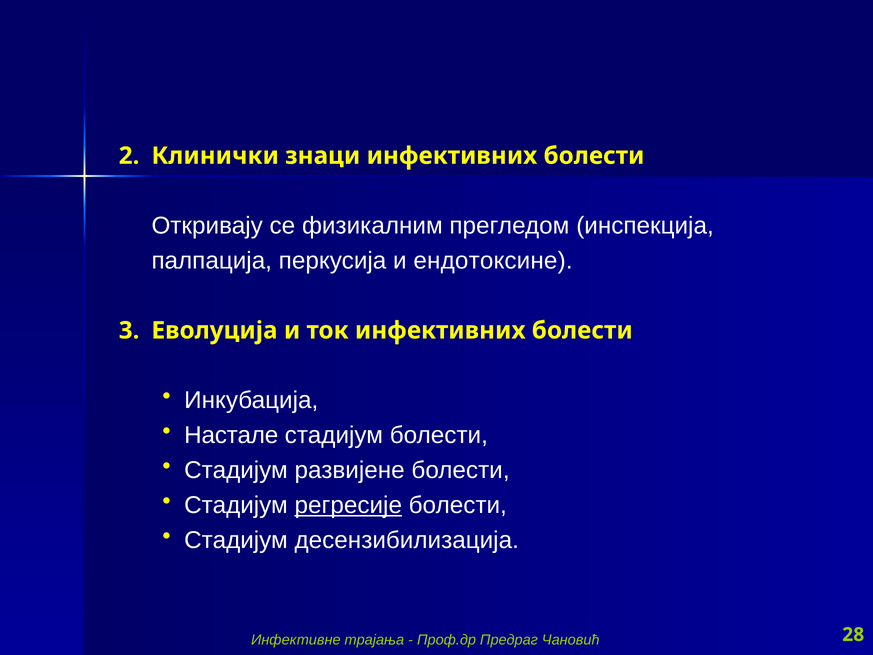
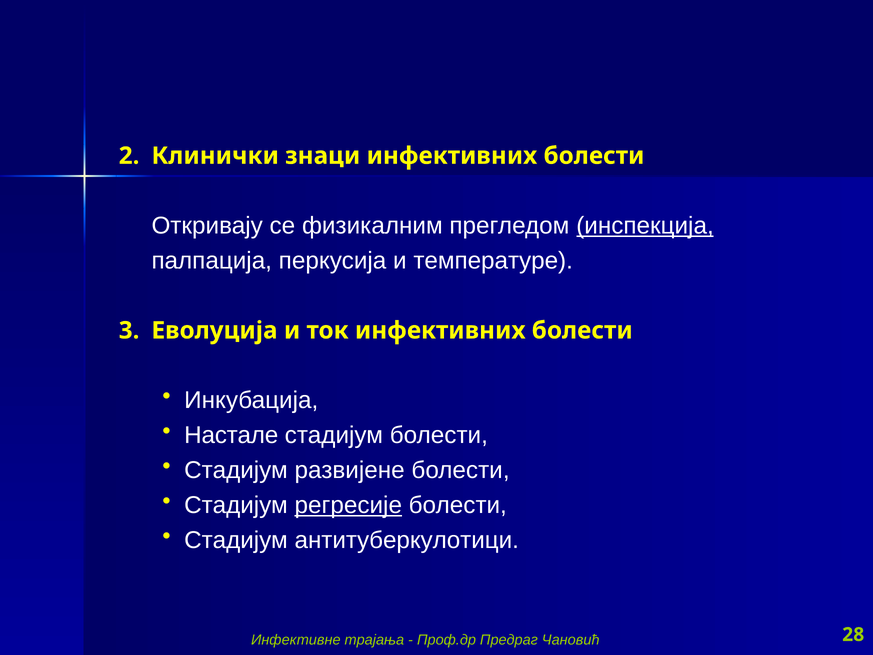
инспекција underline: none -> present (645, 226)
ендотоксине: ендотоксине -> температуре (493, 261)
десензибилизација: десензибилизација -> антитуберкулотици (407, 540)
